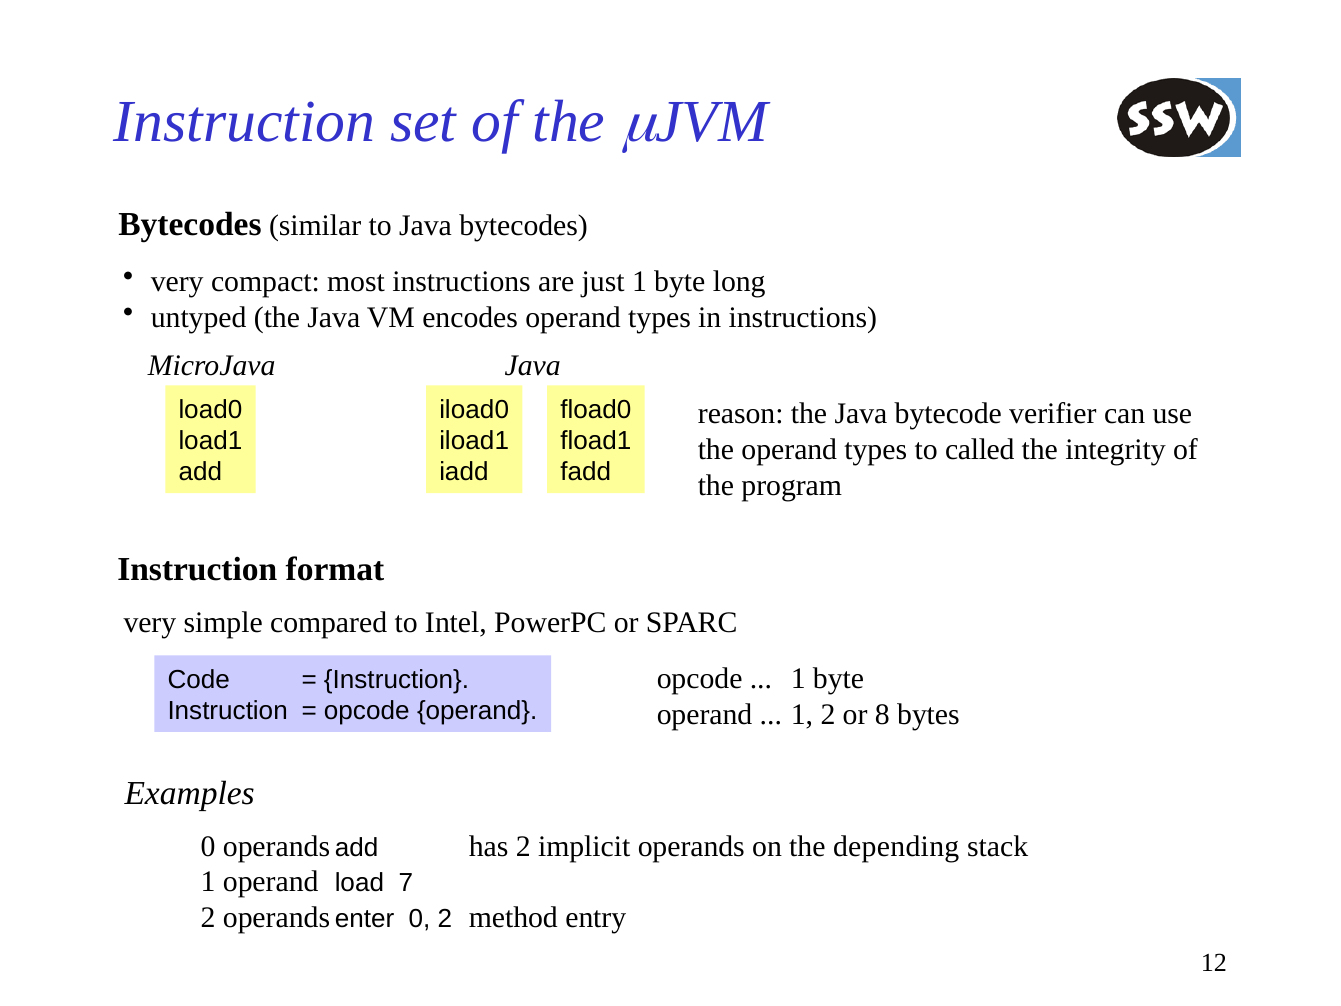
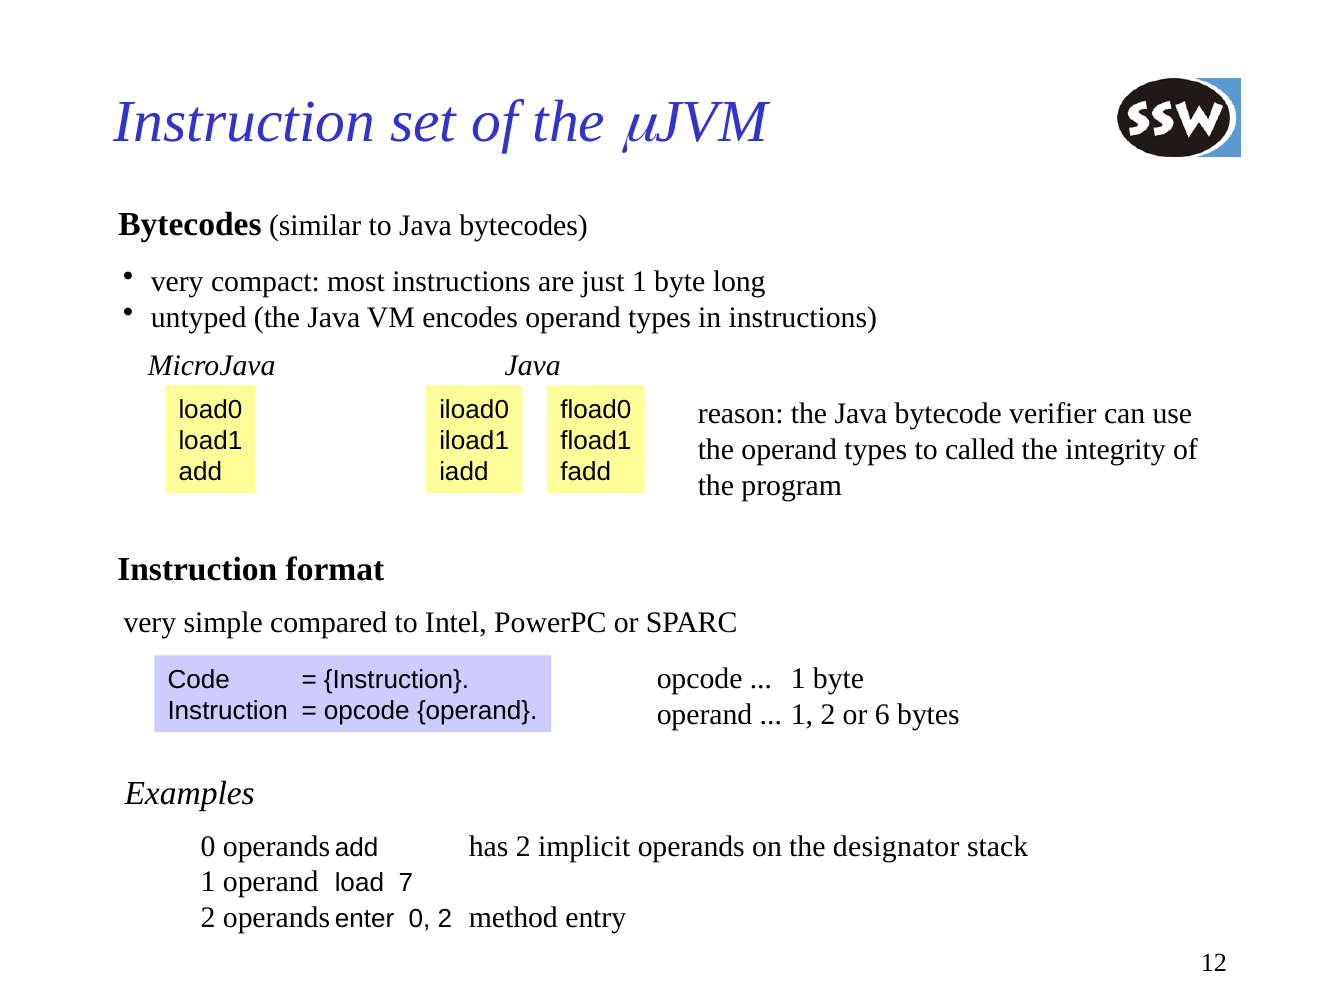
8: 8 -> 6 (882, 714)
depending: depending -> designator (896, 846)
